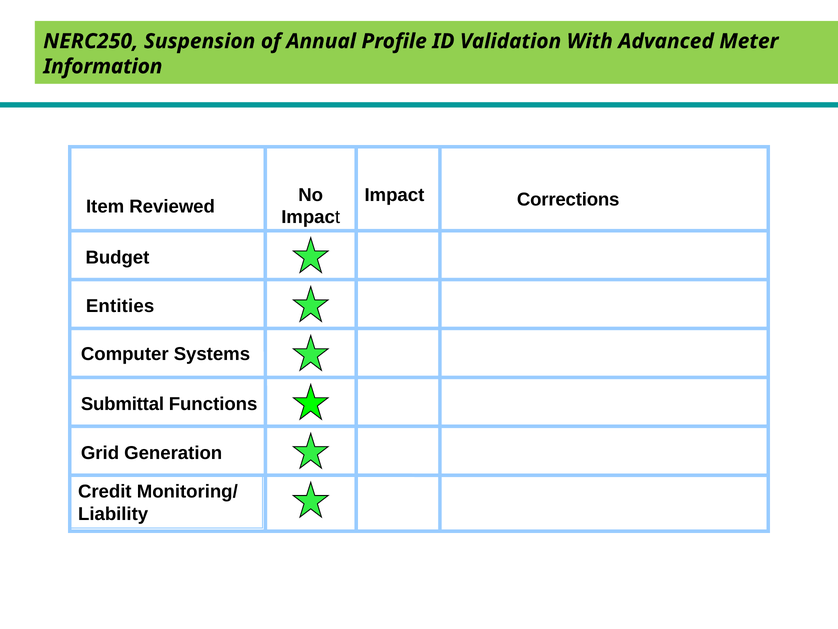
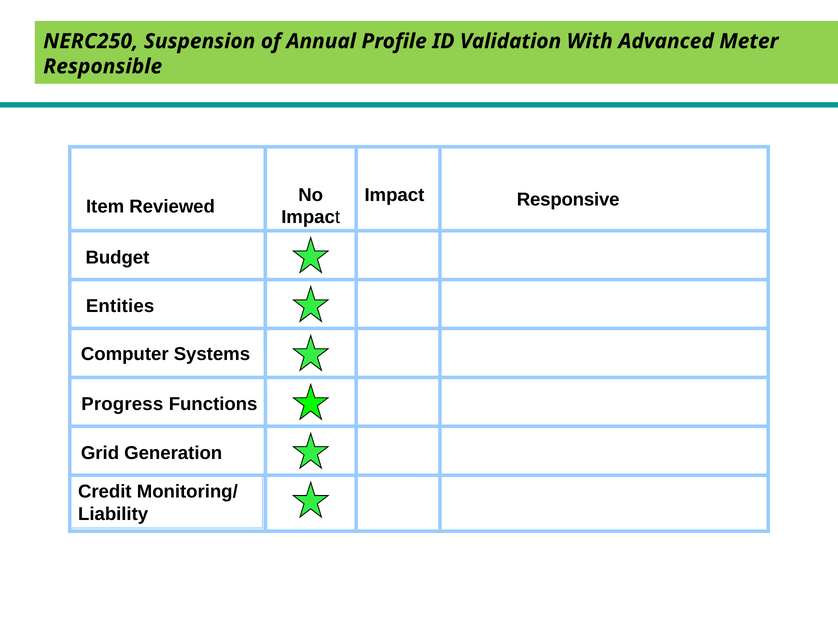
Information: Information -> Responsible (103, 66)
Corrections: Corrections -> Responsive (568, 199)
Submittal: Submittal -> Progress (122, 404)
